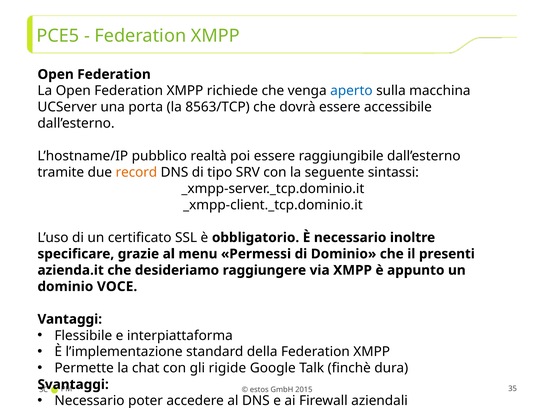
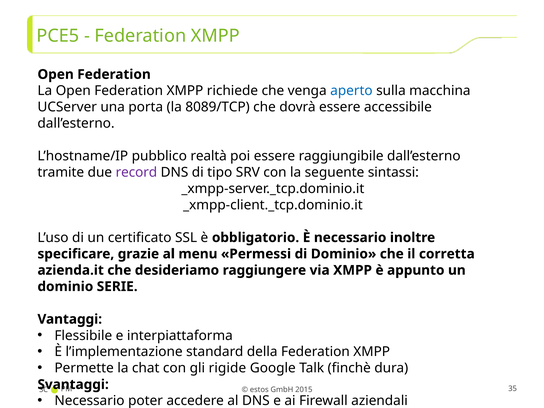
8563/TCP: 8563/TCP -> 8089/TCP (218, 107)
record colour: orange -> purple (136, 172)
presenti: presenti -> corretta (447, 254)
VOCE: VOCE -> SERIE (117, 287)
